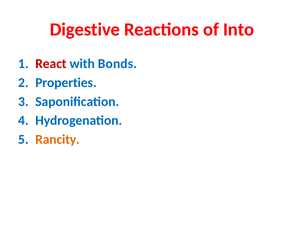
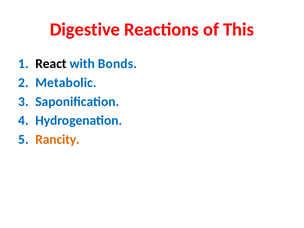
Into: Into -> This (239, 29)
React colour: red -> black (51, 64)
Properties: Properties -> Metabolic (66, 83)
